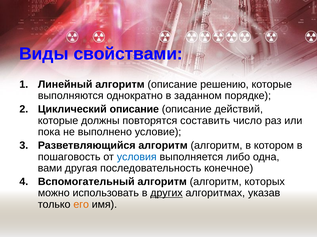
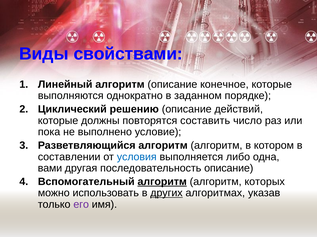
решению: решению -> конечное (224, 85)
Циклический описание: описание -> решению (134, 110)
пошаговость: пошаговость -> составлении (69, 157)
последовательность конечное: конечное -> описание (229, 169)
алгоритм underline: none -> present (162, 182)
его colour: orange -> purple (81, 205)
